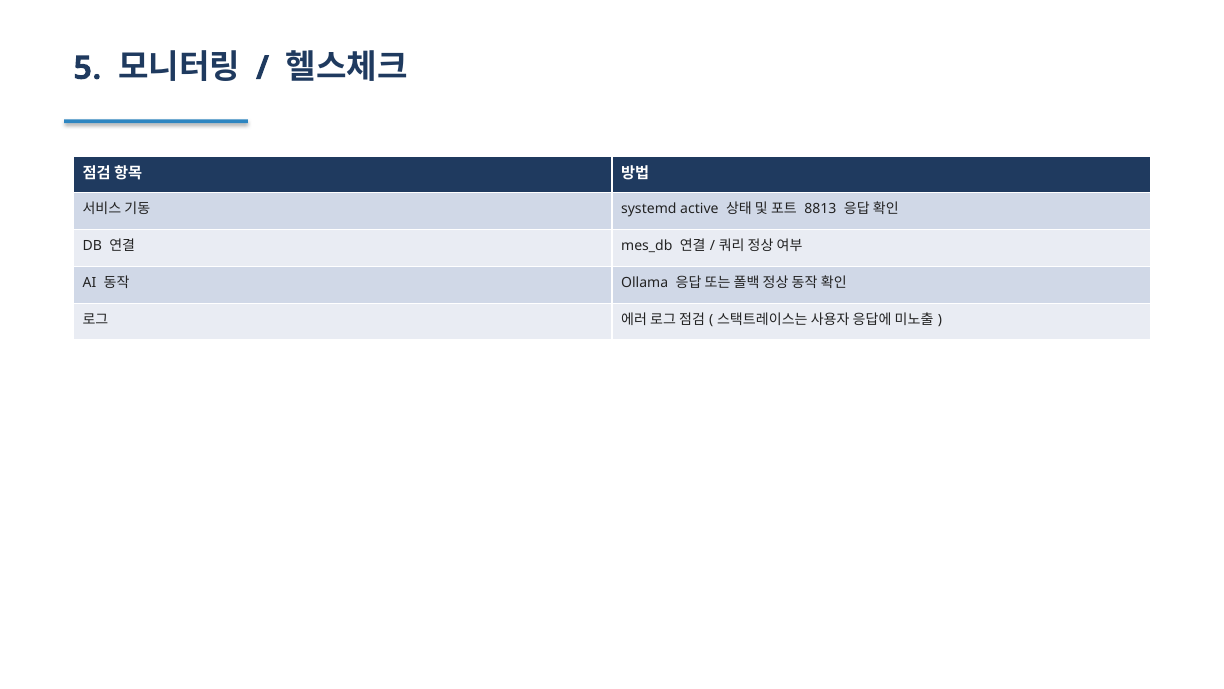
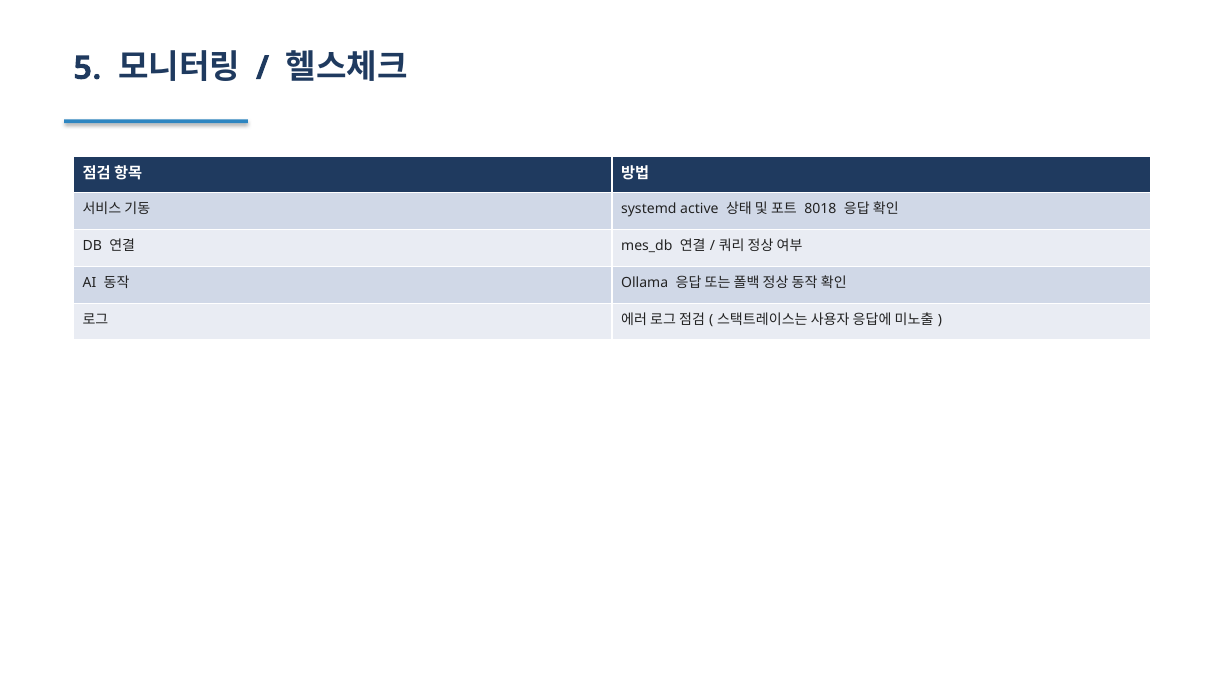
8813: 8813 -> 8018 (820, 209)
